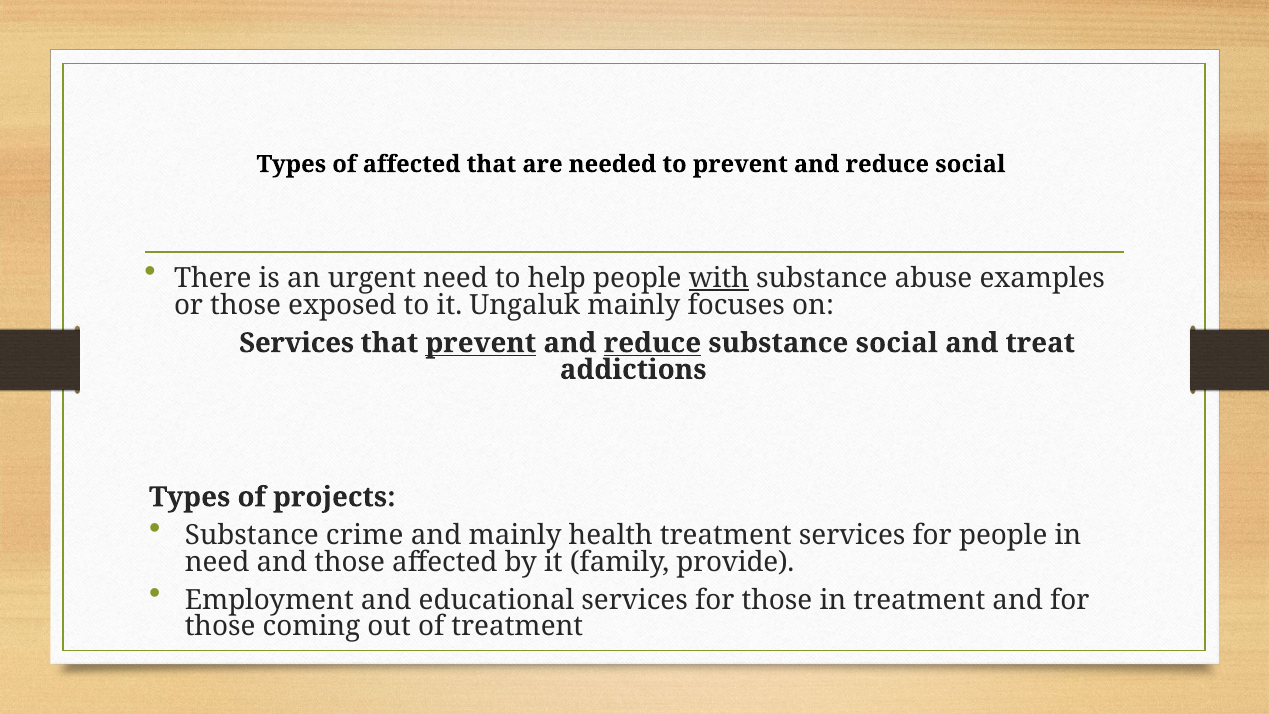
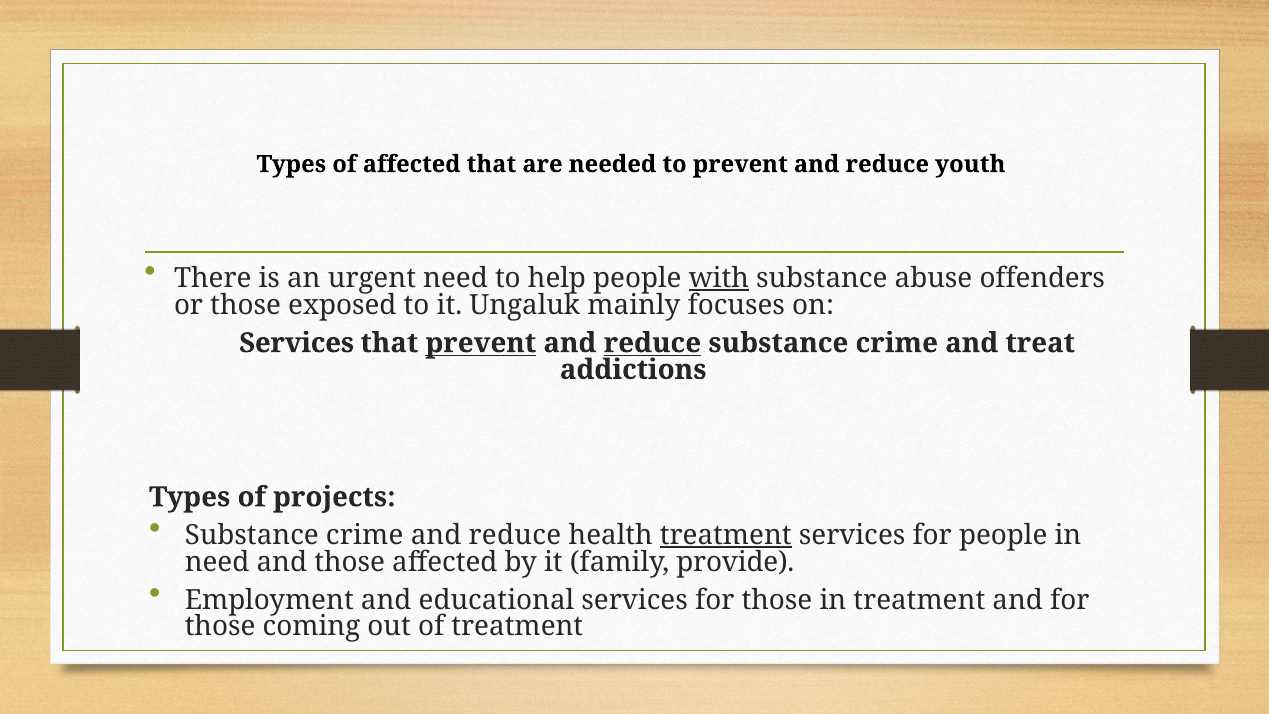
reduce social: social -> youth (970, 164)
examples: examples -> offenders (1042, 278)
reduce substance social: social -> crime (897, 343)
mainly: mainly -> reduce (515, 535)
treatment underline: none -> present (726, 535)
